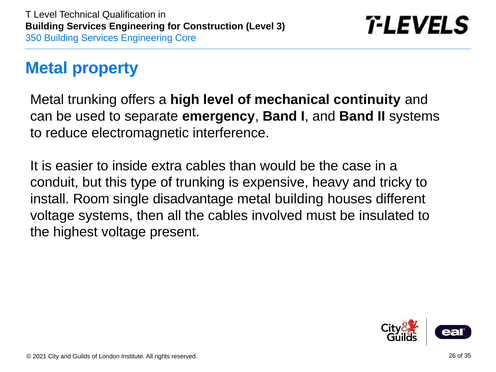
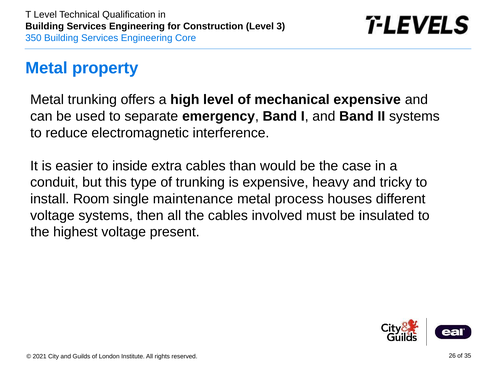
mechanical continuity: continuity -> expensive (367, 100)
disadvantage: disadvantage -> maintenance (193, 199)
metal building: building -> process (299, 199)
